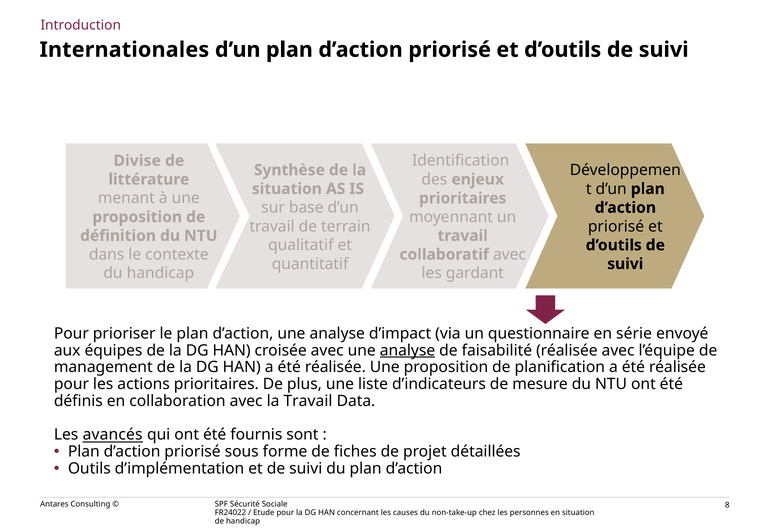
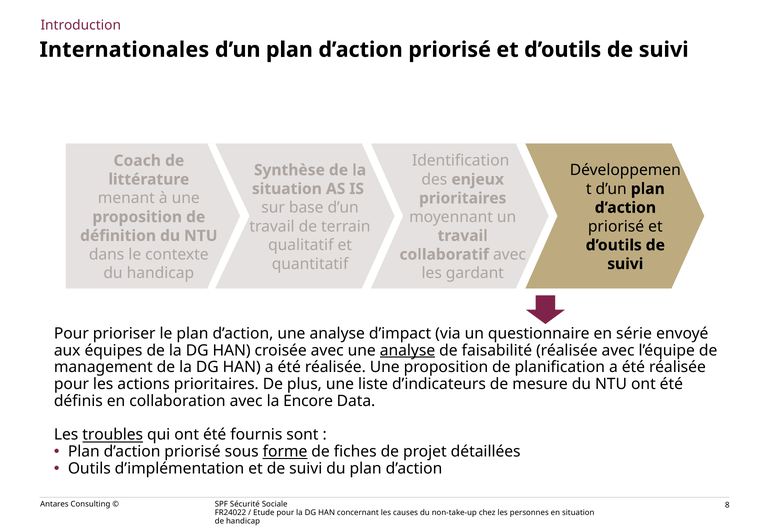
Divise: Divise -> Coach (137, 161)
la Travail: Travail -> Encore (308, 401)
avancés: avancés -> troubles (113, 435)
forme underline: none -> present (285, 452)
